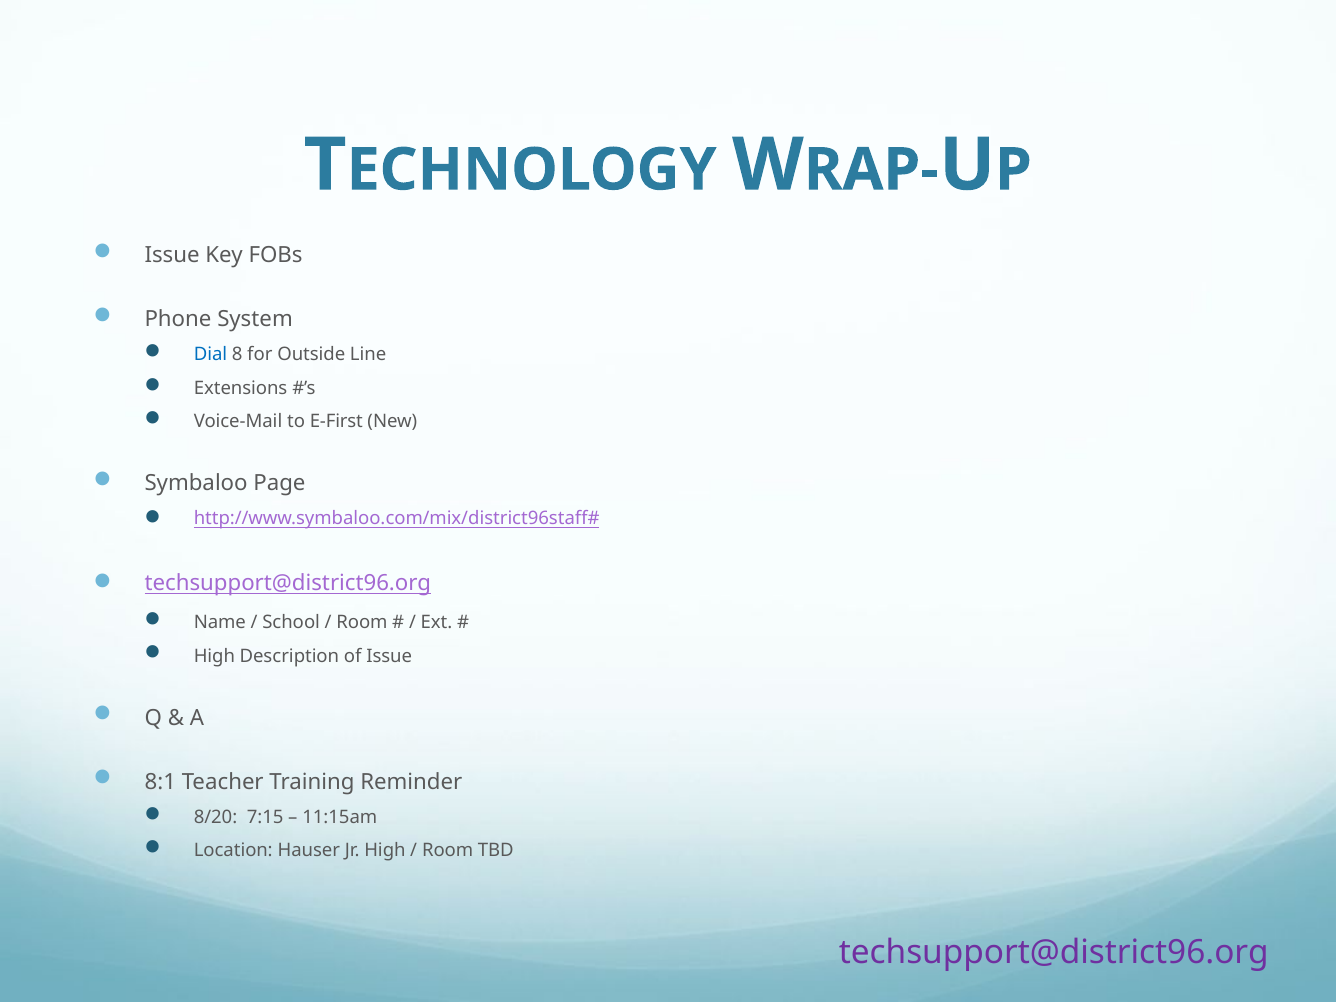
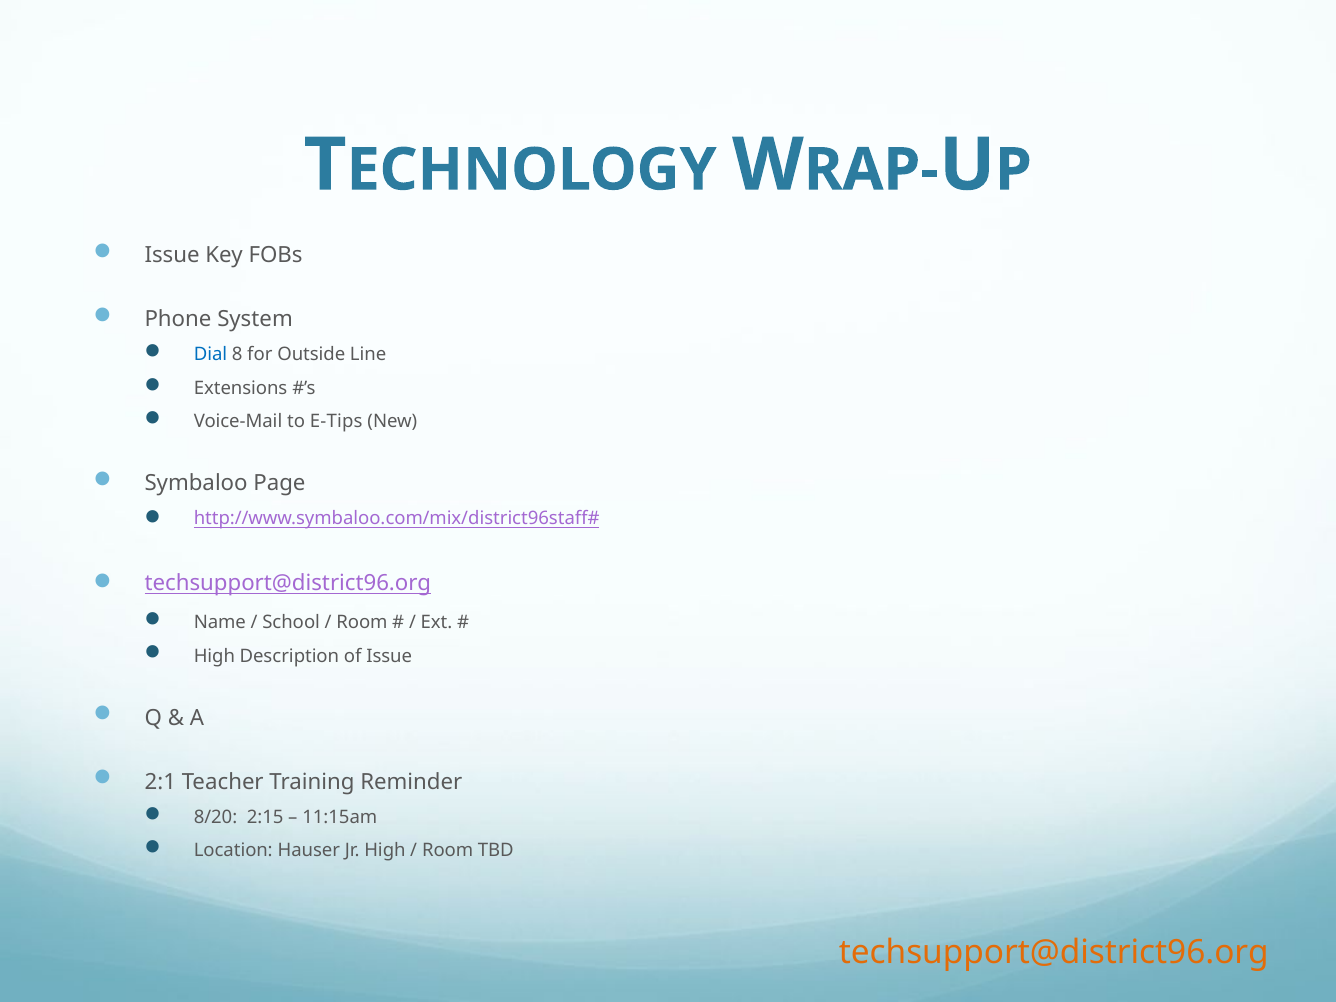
E-First: E-First -> E-Tips (336, 422)
8:1: 8:1 -> 2:1 (160, 782)
7:15: 7:15 -> 2:15 (265, 817)
techsupport@district96.org colour: purple -> orange (1054, 952)
